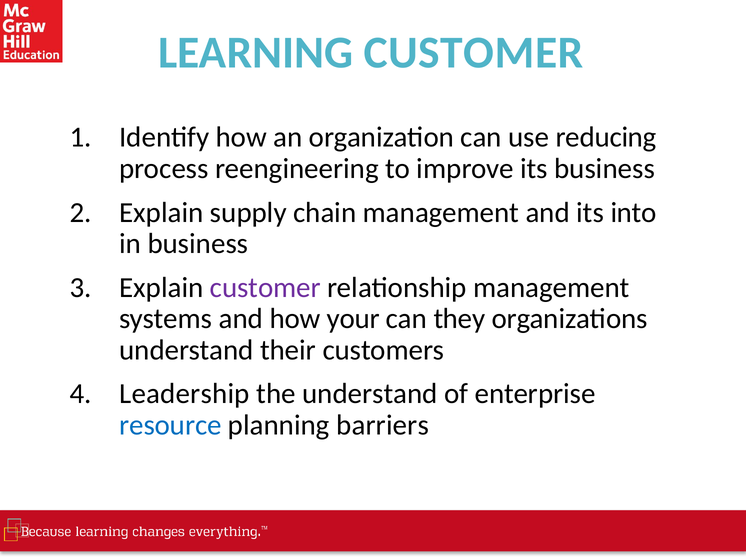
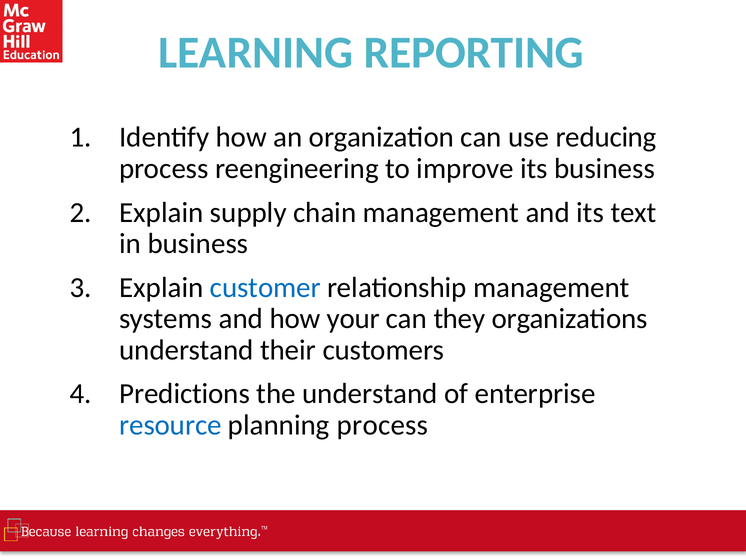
LEARNING CUSTOMER: CUSTOMER -> REPORTING (474, 53)
into: into -> text (634, 212)
customer colour: purple -> blue (265, 287)
Leadership: Leadership -> Predictions (185, 393)
planning barriers: barriers -> process (382, 425)
